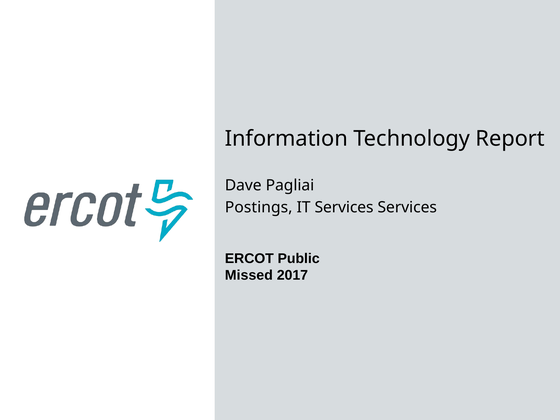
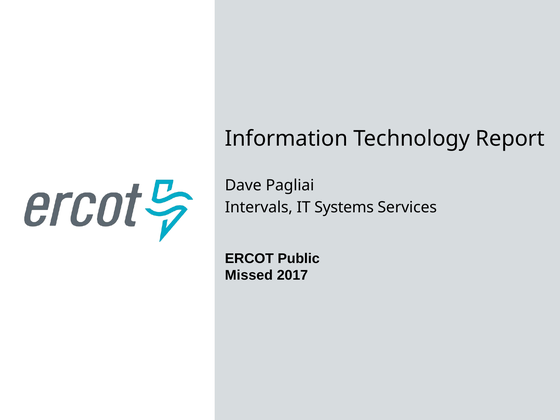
Postings: Postings -> Intervals (259, 207)
IT Services: Services -> Systems (344, 207)
